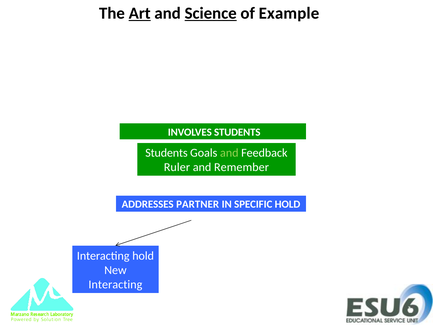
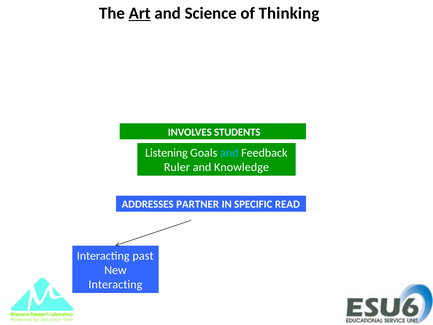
Science underline: present -> none (211, 13)
Example: Example -> Thinking (289, 13)
Students: Students -> Listening (166, 153)
and colour: light green -> light blue (229, 153)
Remember: Remember -> Knowledge (242, 167)
SPECIFIC HOLD: HOLD -> READ (287, 204)
Interacting hold: hold -> past (143, 256)
